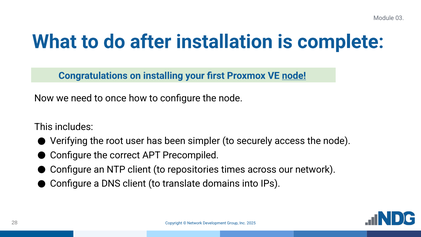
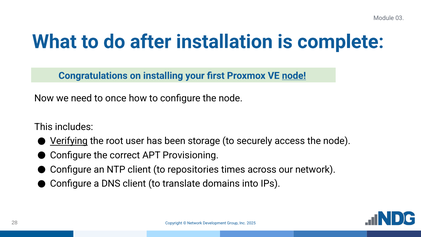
Verifying underline: none -> present (69, 141)
simpler: simpler -> storage (204, 141)
Precompiled: Precompiled -> Provisioning (191, 155)
